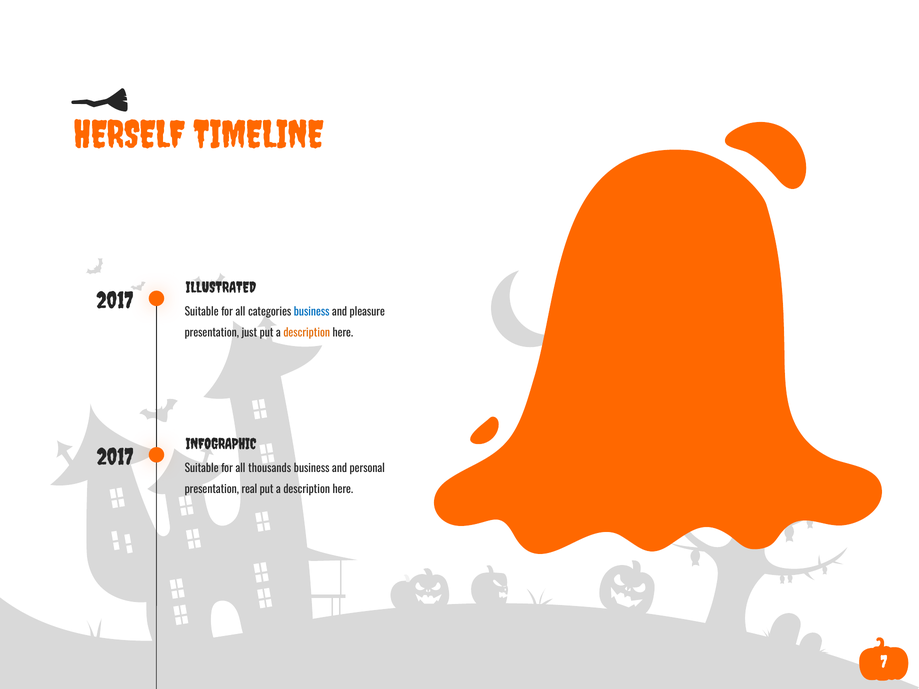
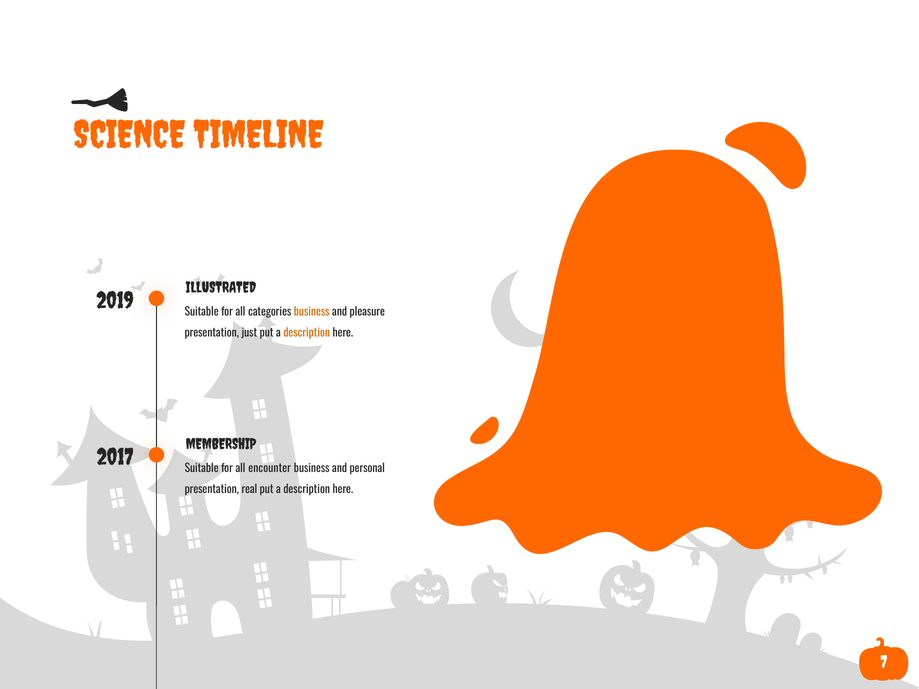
HERSELF: HERSELF -> SCIENCE (130, 135)
2017: 2017 -> 2019 (115, 301)
business colour: blue -> orange (312, 312)
INFOGRAPHIC: INFOGRAPHIC -> MEMBERSHIP (221, 444)
thousands: thousands -> encounter (270, 469)
